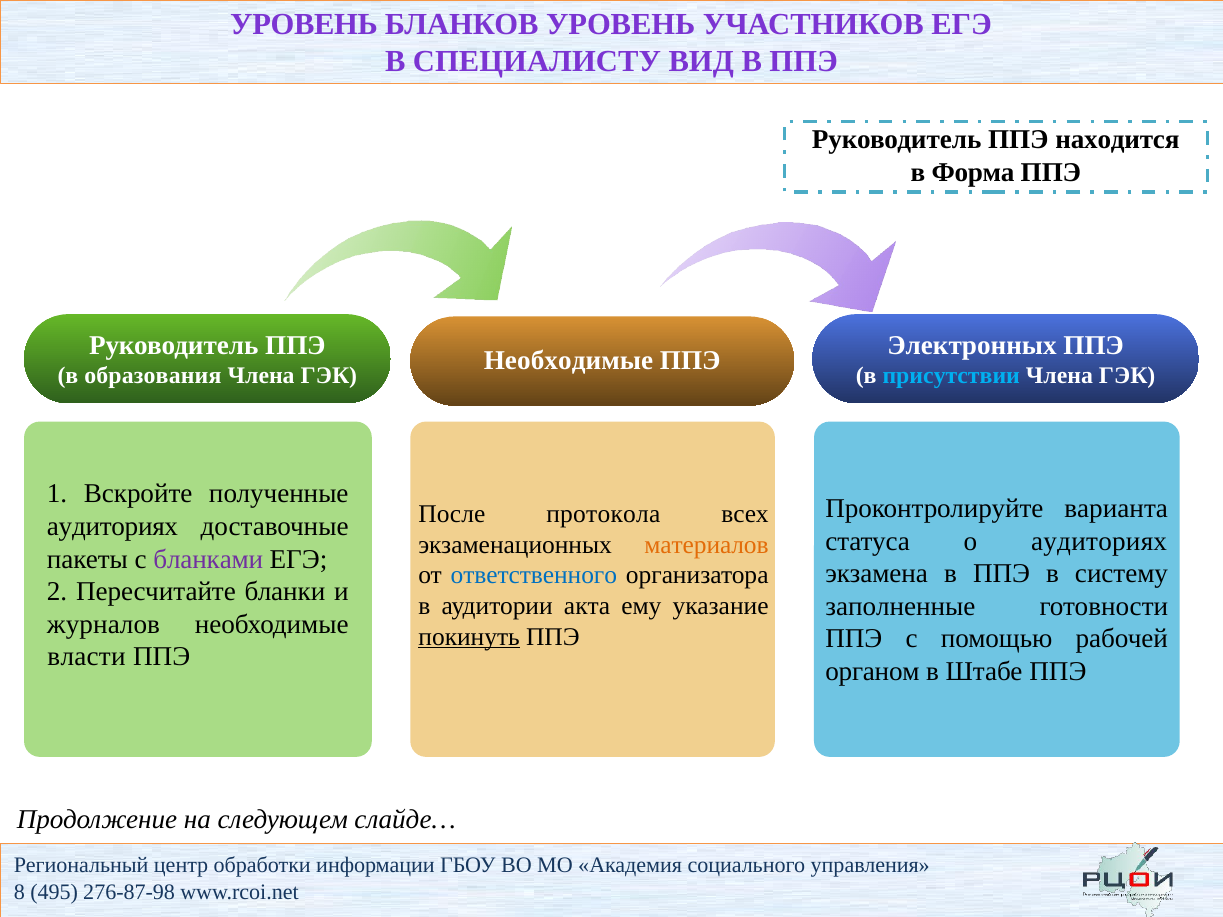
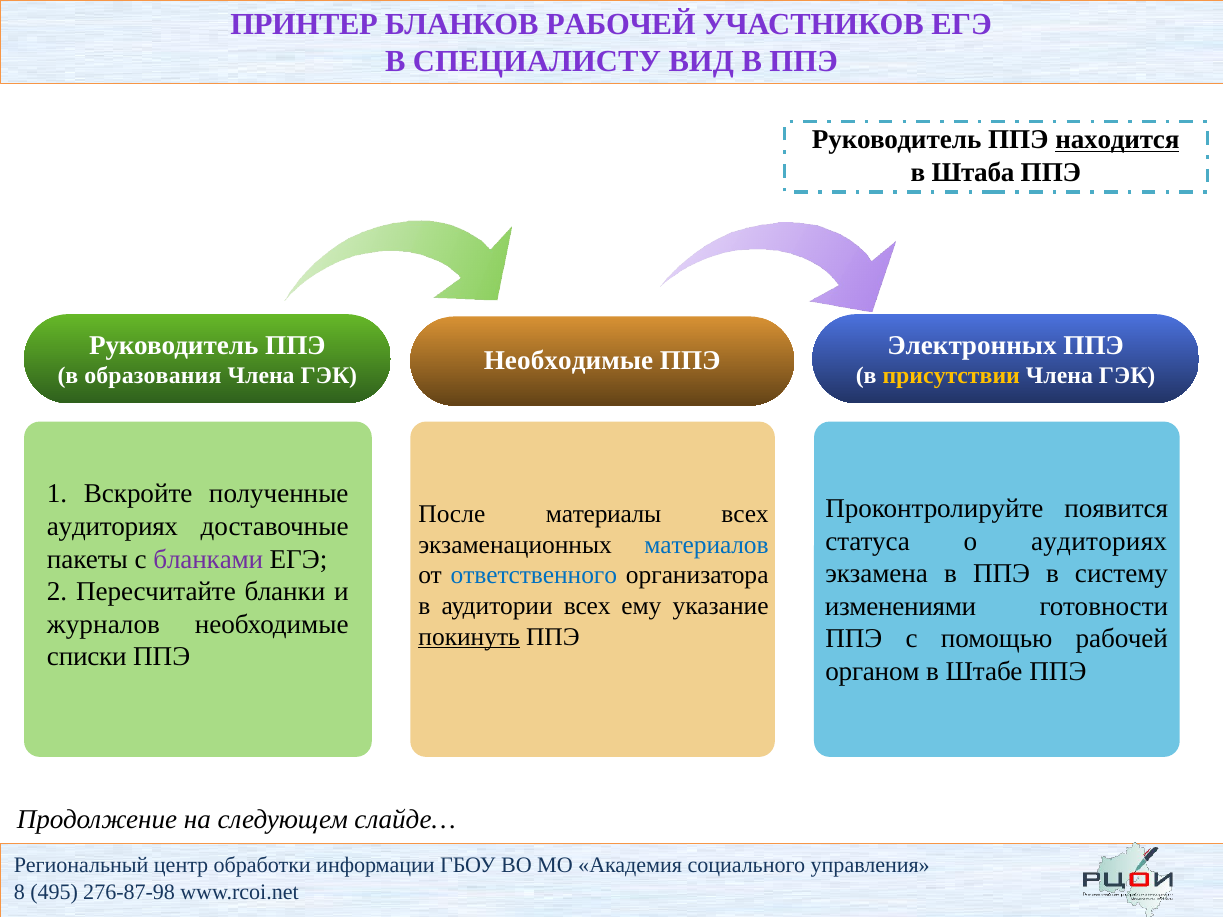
УРОВЕНЬ: УРОВЕНЬ -> ПРИНТЕР (304, 24)
БЛАНКОВ УРОВЕНЬ: УРОВЕНЬ -> РАБОЧЕЙ (621, 24)
находится underline: none -> present (1117, 140)
Форма: Форма -> Штаба (973, 172)
присутствии colour: light blue -> yellow (951, 376)
варианта: варианта -> появится (1116, 509)
протокола: протокола -> материалы (604, 515)
материалов colour: orange -> blue (707, 545)
заполненные: заполненные -> изменениями (901, 606)
аудитории акта: акта -> всех (587, 606)
власти: власти -> списки (87, 657)
